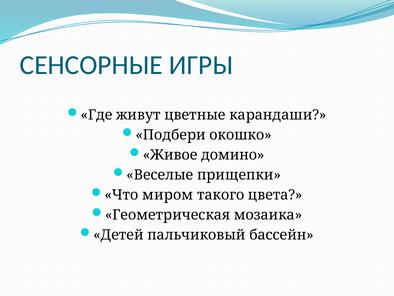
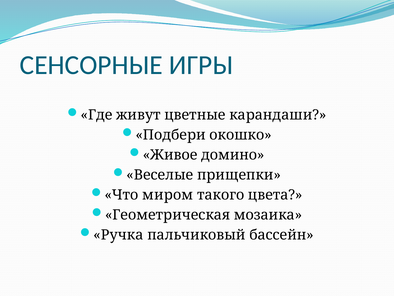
Детей: Детей -> Ручка (118, 235)
